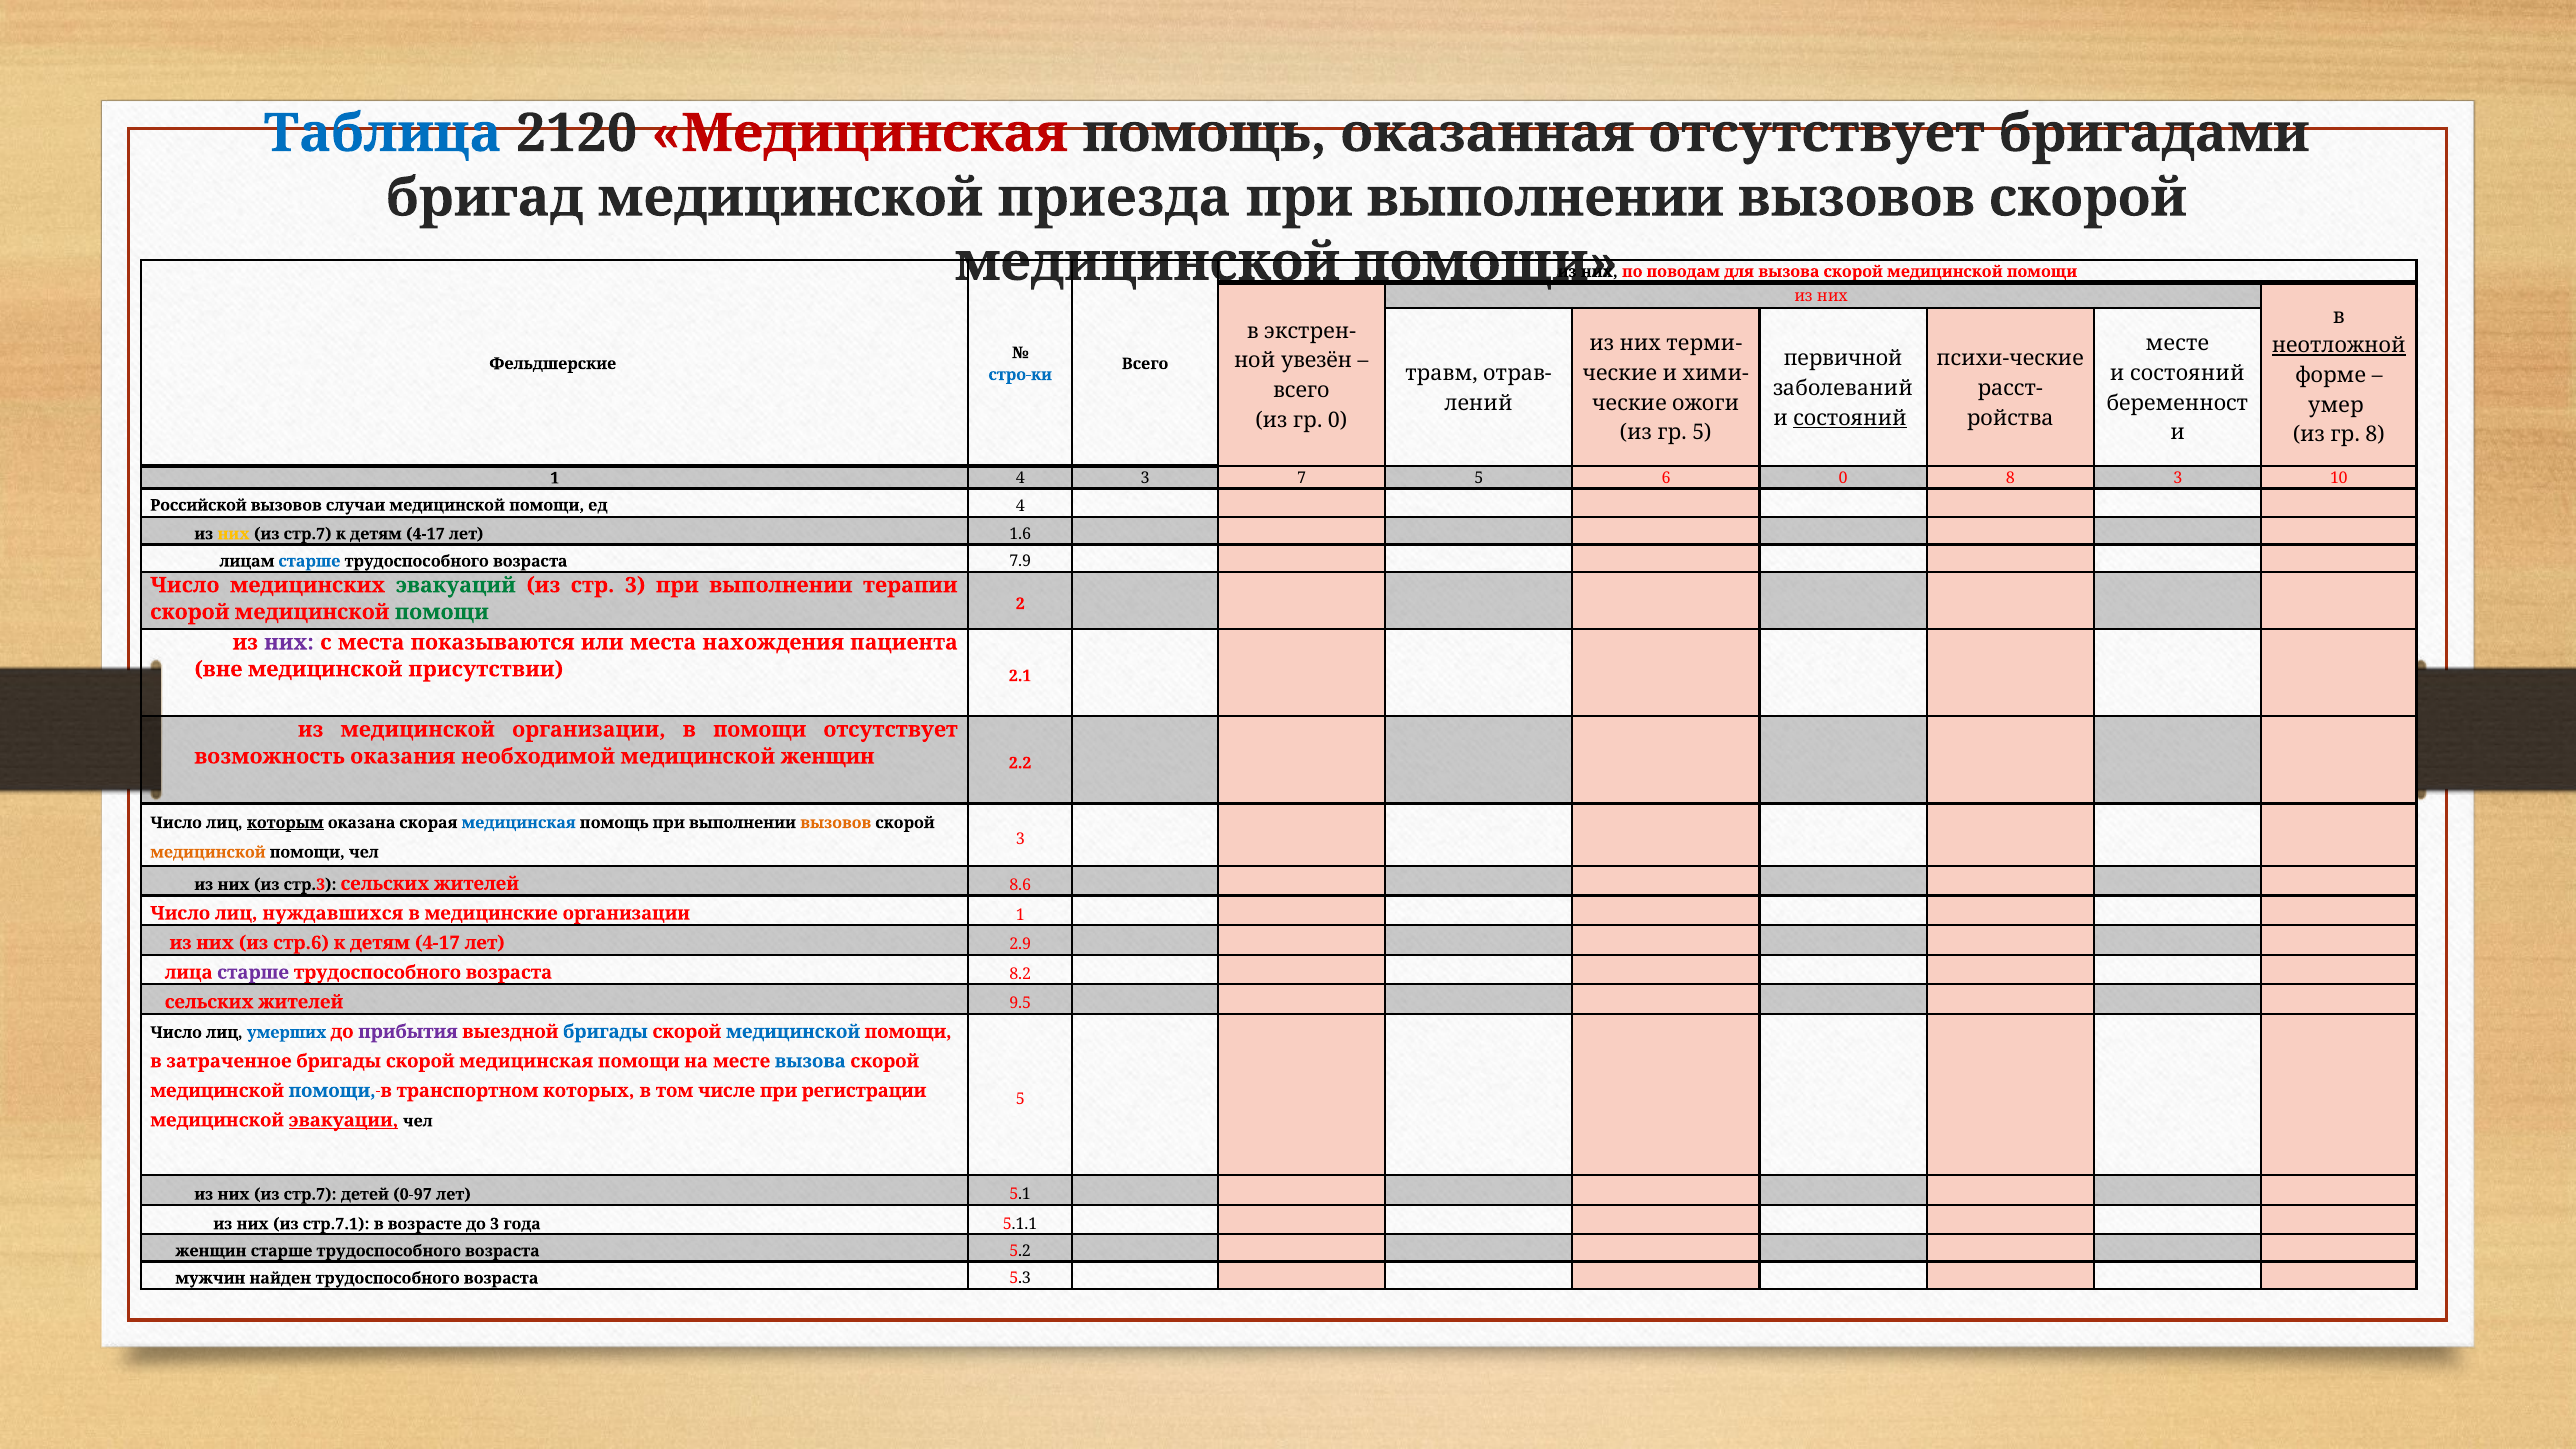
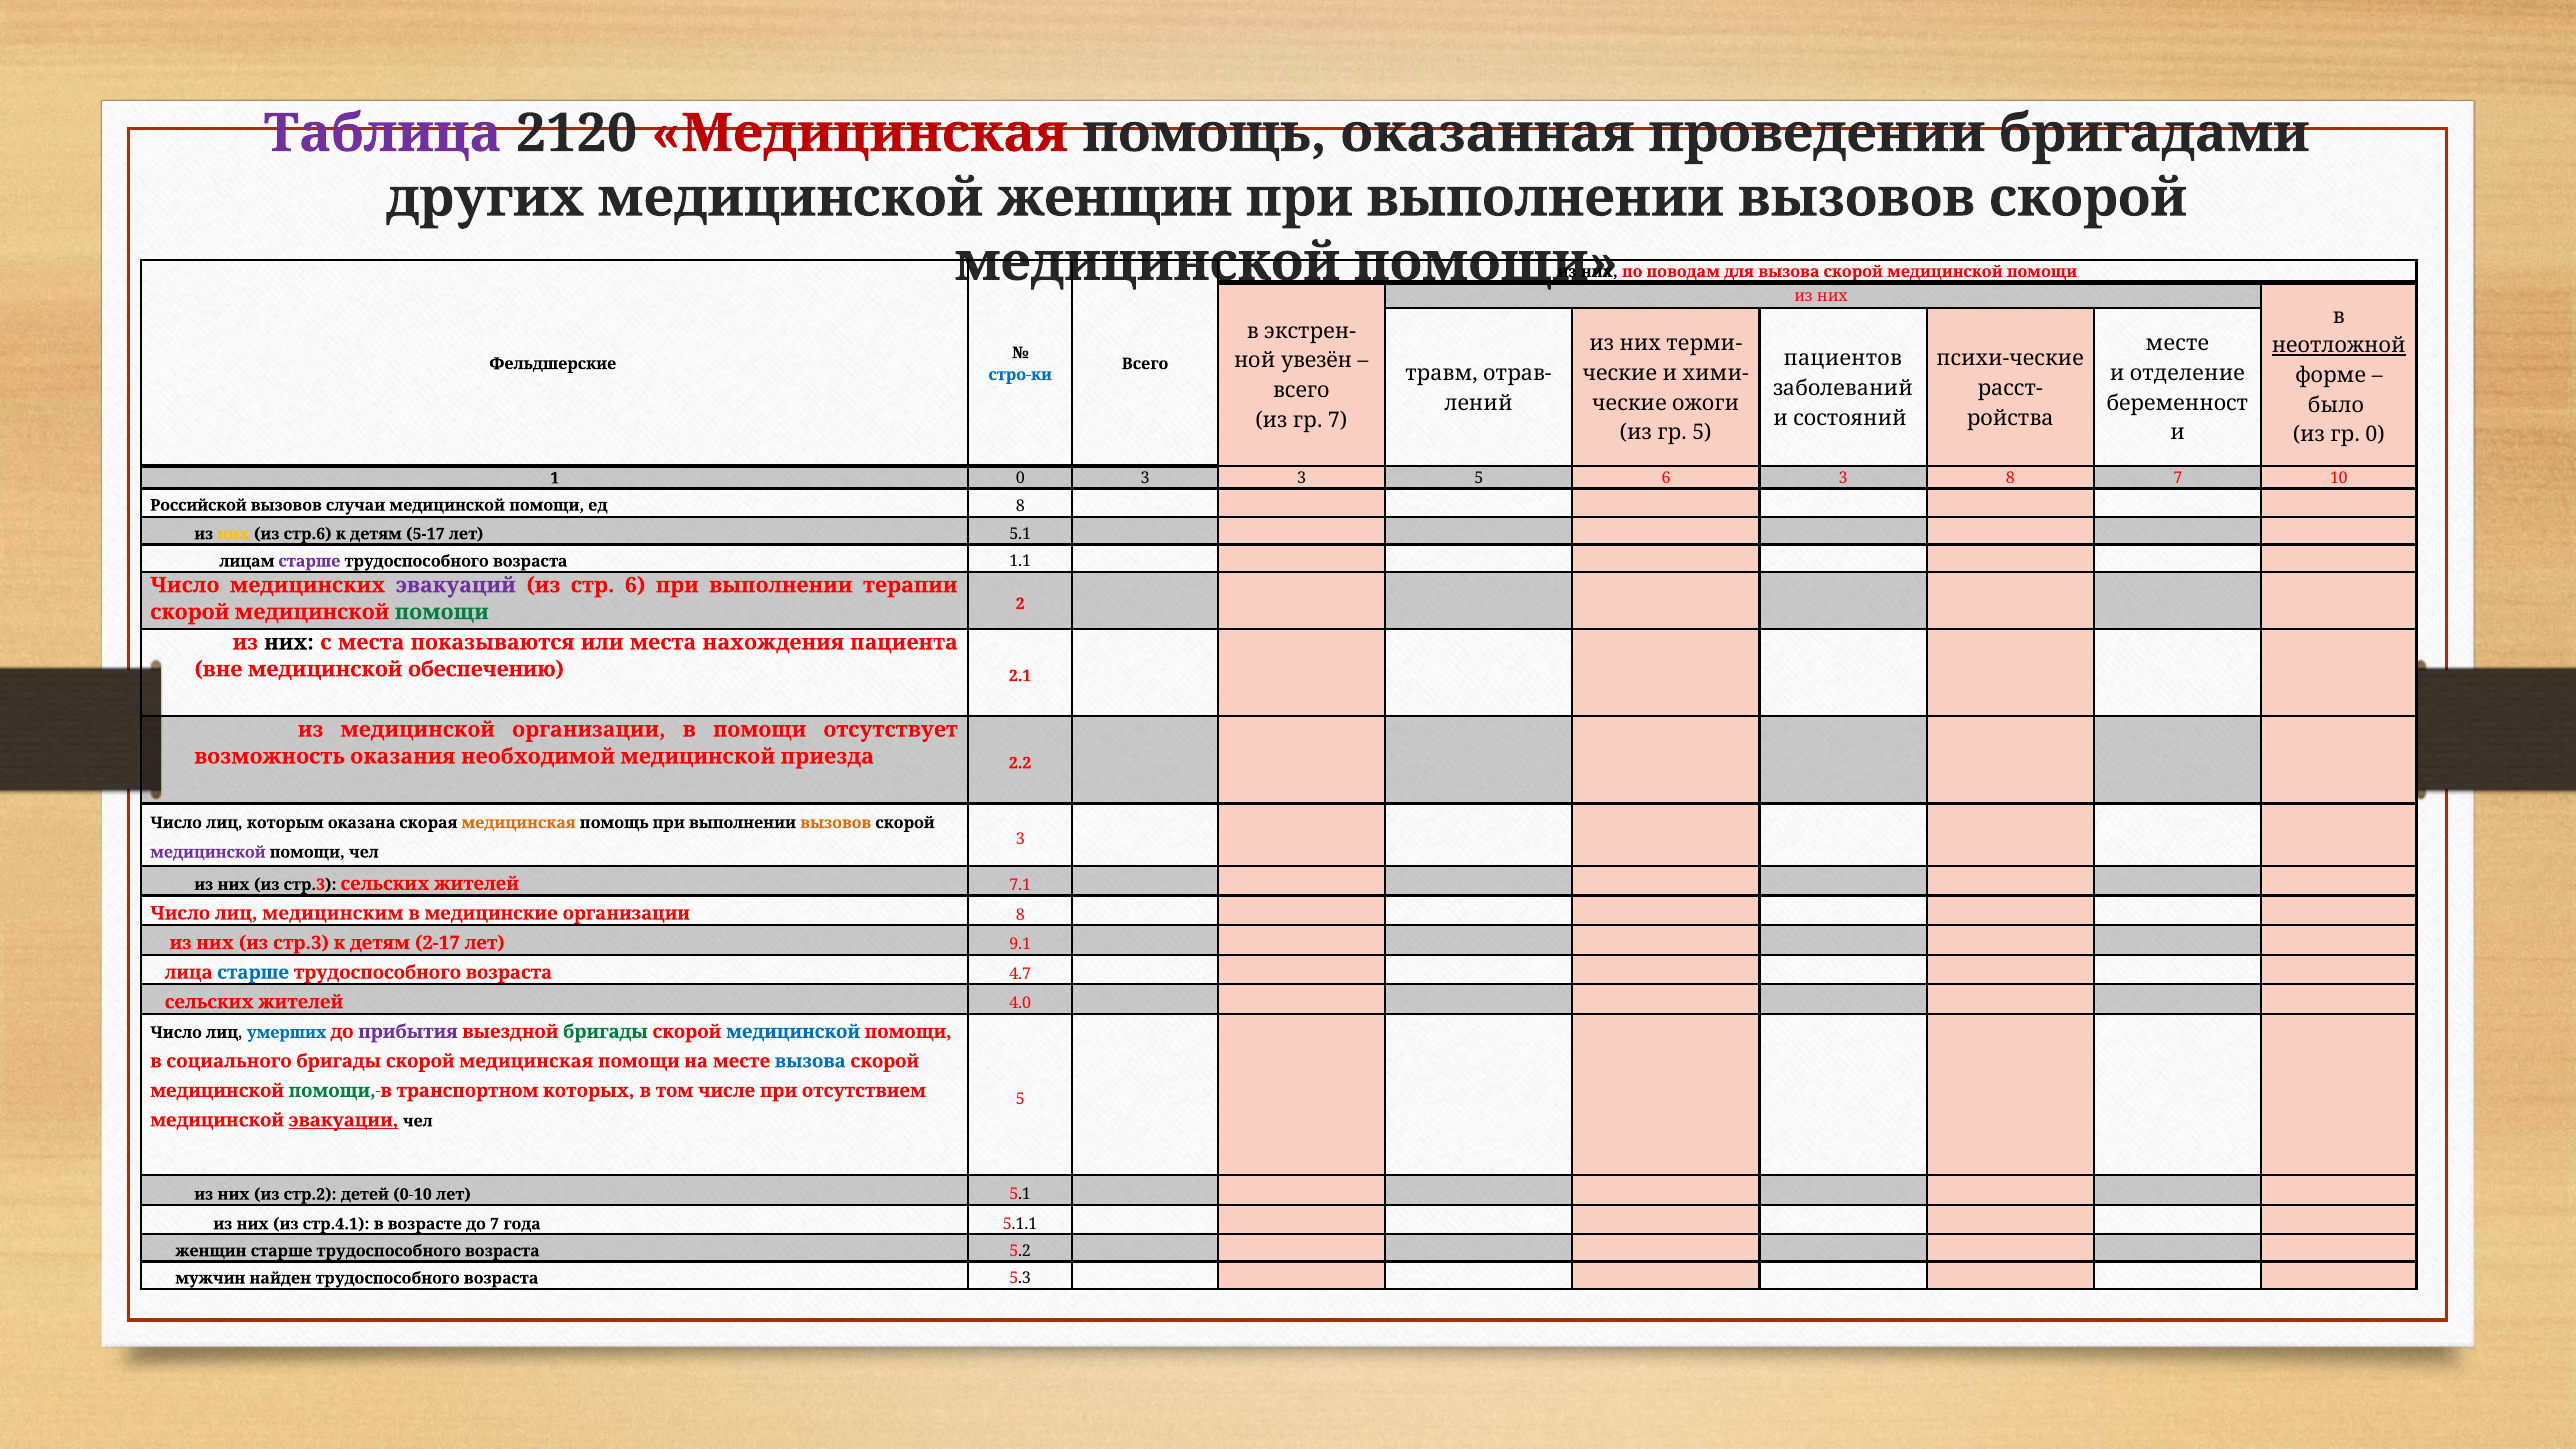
Таблица colour: blue -> purple (382, 133)
оказанная отсутствует: отсутствует -> проведении (1817, 133)
бригад: бригад -> других (485, 198)
медицинской приезда: приезда -> женщин (1115, 198)
первичной: первичной -> пациентов (1843, 359)
состояний: состояний -> отделение (2187, 374)
умер: умер -> было (2336, 405)
состояний underline: present -> none (1850, 418)
гр 0: 0 -> 7 (1338, 420)
гр 8: 8 -> 0 (2375, 435)
1 4: 4 -> 0 (1020, 478)
3 7: 7 -> 3 (1302, 478)
6 0: 0 -> 3 (1843, 478)
8 3: 3 -> 7 (2178, 478)
ед 4: 4 -> 8 (1020, 506)
стр.7: стр.7 -> стр.6 (308, 534)
4-17: 4-17 -> 5-17 (425, 534)
1.6: 1.6 -> 5.1 (1020, 534)
старше colour: blue -> purple (309, 561)
7.9: 7.9 -> 1.1 (1020, 561)
эвакуаций colour: green -> purple (456, 585)
стр 3: 3 -> 6 (635, 585)
них colour: purple -> black (289, 642)
присутствии: присутствии -> обеспечению (486, 669)
медицинской женщин: женщин -> приезда (827, 756)
которым underline: present -> none (285, 823)
медицинская colour: blue -> orange (519, 823)
медицинской colour: orange -> purple (208, 852)
8.6: 8.6 -> 7.1 (1020, 885)
нуждавшихся: нуждавшихся -> медицинским (333, 913)
организации 1: 1 -> 8 (1020, 915)
стр.6: стр.6 -> стр.3 (301, 943)
4-17: 4-17 -> 2-17 (437, 943)
2.9: 2.9 -> 9.1 (1020, 944)
старше colour: purple -> blue (253, 972)
8.2: 8.2 -> 4.7 (1020, 974)
9.5: 9.5 -> 4.0 (1020, 1004)
бригады colour: blue -> green (605, 1032)
затраченное: затраченное -> социального (229, 1061)
помощи colour: blue -> green (332, 1091)
регистрации: регистрации -> отсутствием (864, 1091)
стр.7: стр.7 -> стр.2 (310, 1194)
0-97: 0-97 -> 0-10 (413, 1194)
стр.7.1: стр.7.1 -> стр.4.1 (336, 1224)
до 3: 3 -> 7 (494, 1224)
